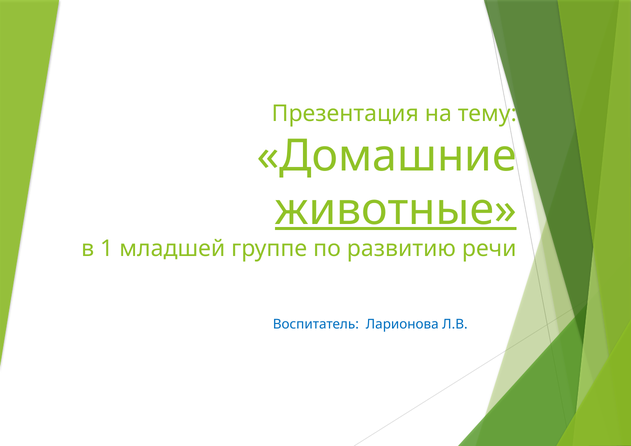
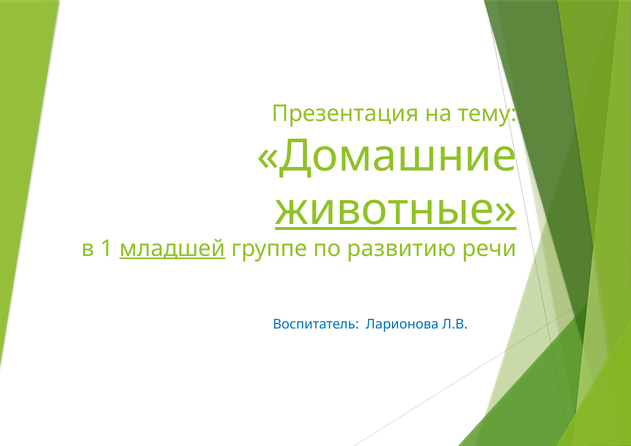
младшей underline: none -> present (172, 249)
